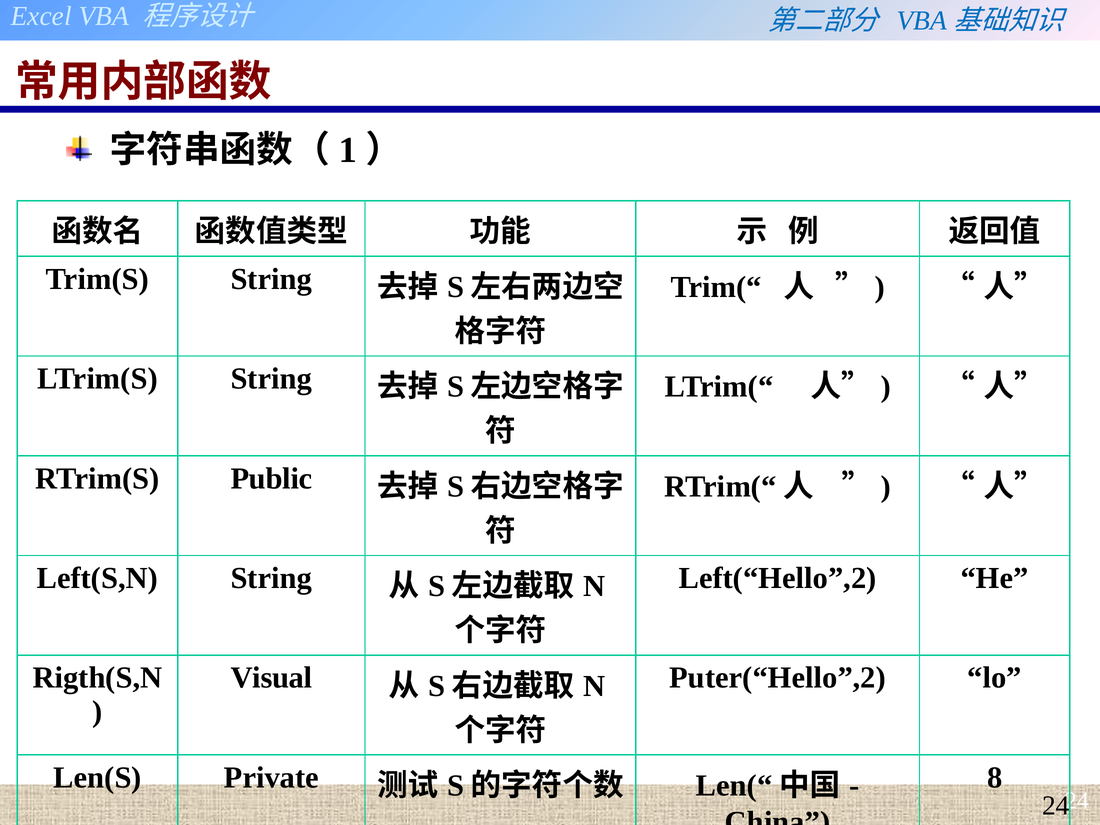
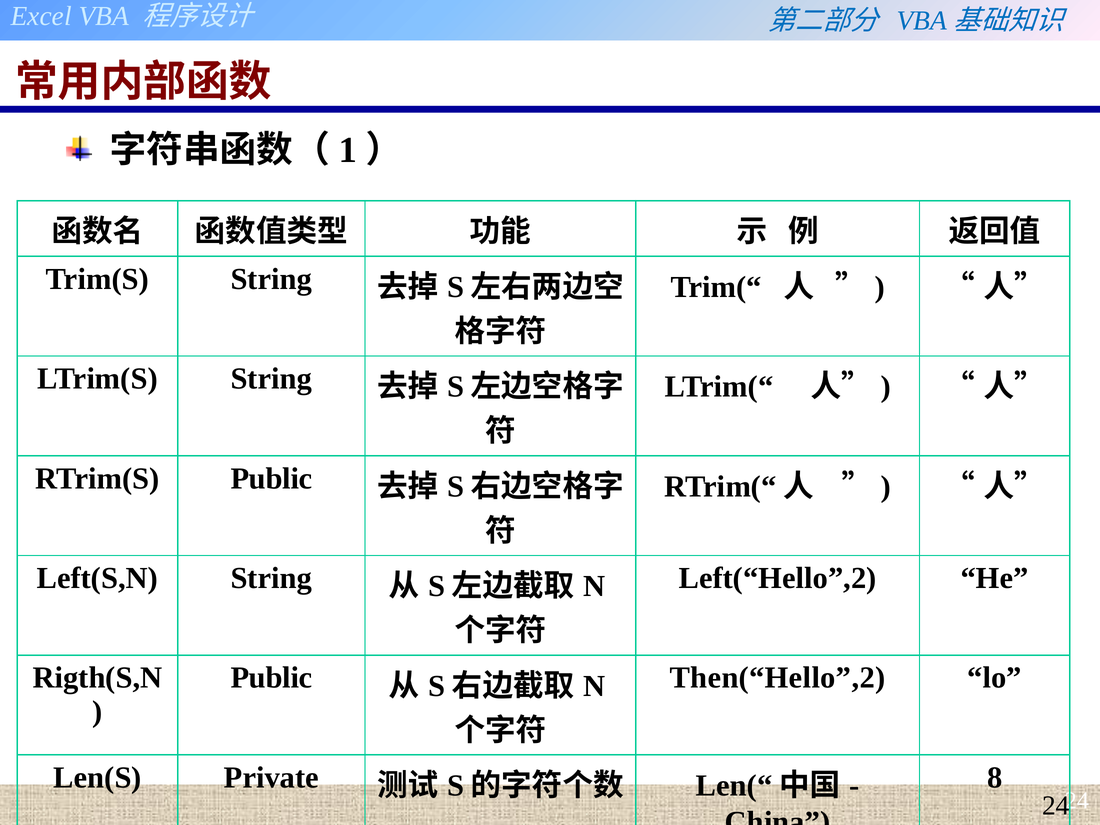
Visual: Visual -> Public (271, 678)
Puter(“Hello”,2: Puter(“Hello”,2 -> Then(“Hello”,2 (778, 678)
